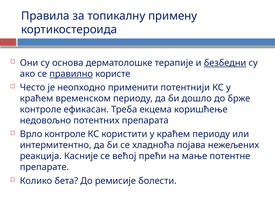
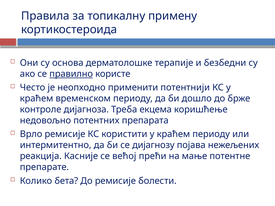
безбедни underline: present -> none (225, 63)
ефикасан: ефикасан -> дијагноза (86, 110)
Врло контроле: контроле -> ремисије (65, 134)
хладноћа: хладноћа -> дијагнозу (153, 145)
